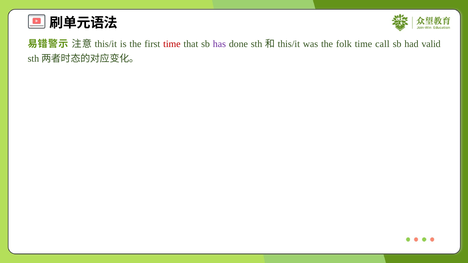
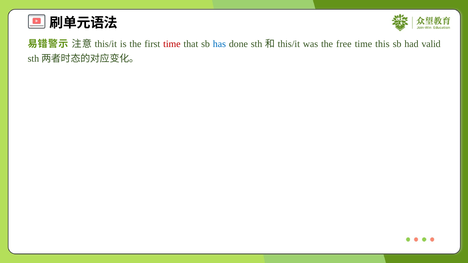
has colour: purple -> blue (219, 44)
folk: folk -> free (344, 44)
call: call -> this (382, 44)
